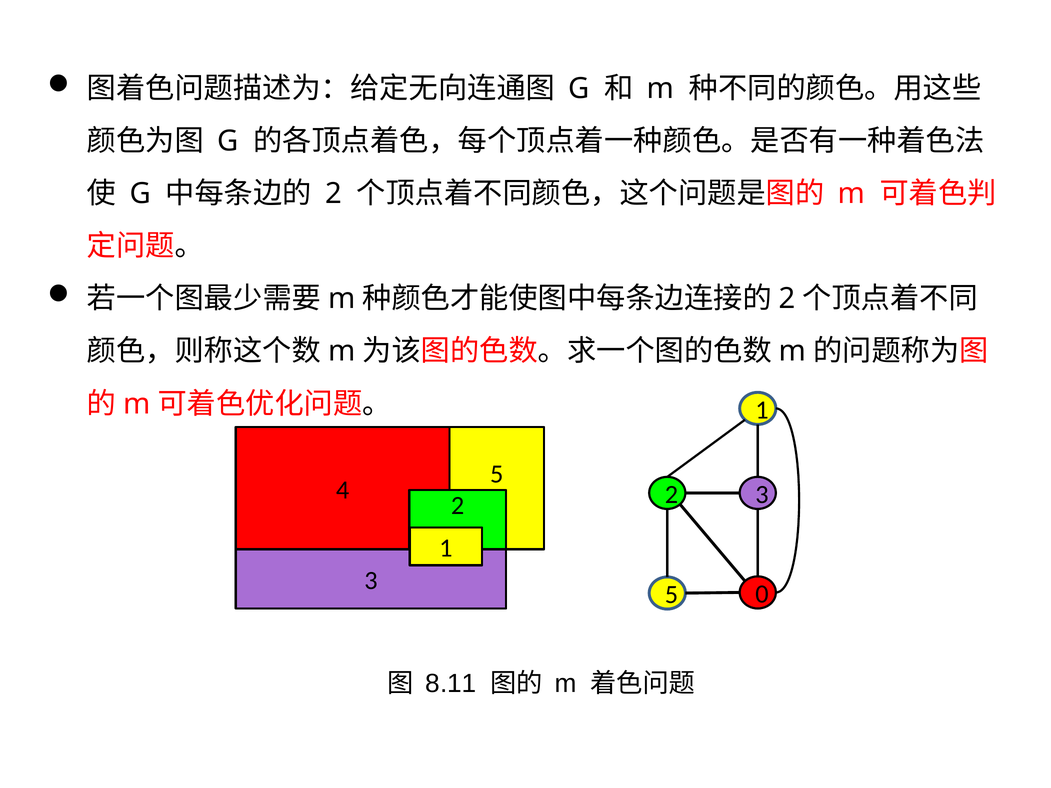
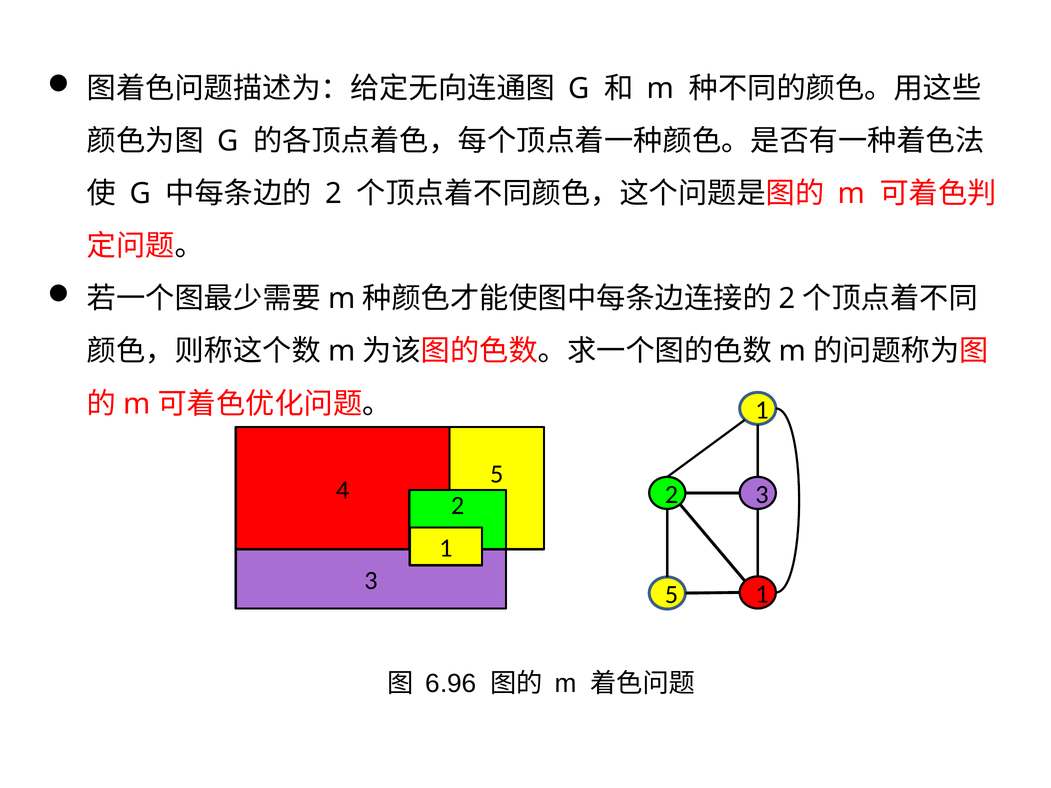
5 0: 0 -> 1 (762, 594)
8.11: 8.11 -> 6.96 (451, 684)
